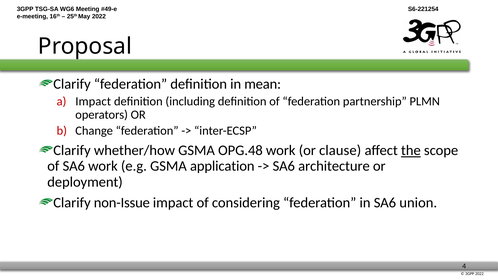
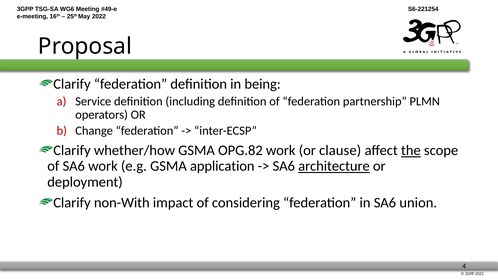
mean: mean -> being (263, 84)
Impact: Impact -> Service (93, 101)
OPG.48: OPG.48 -> OPG.82 (240, 151)
architecture underline: none -> present (334, 166)
non-Issue: non-Issue -> non-With (122, 203)
